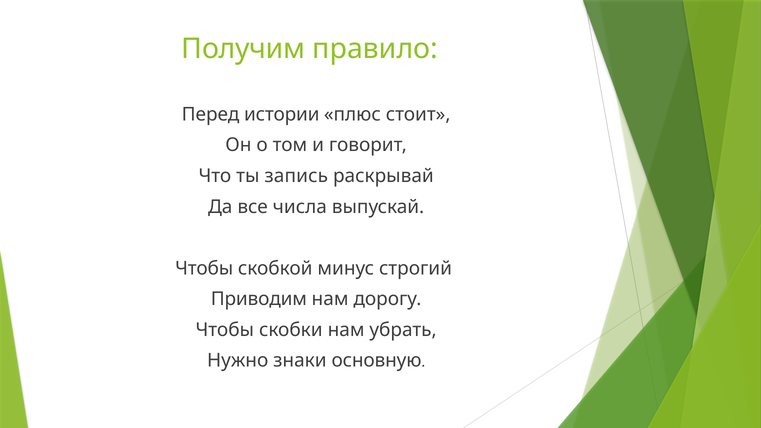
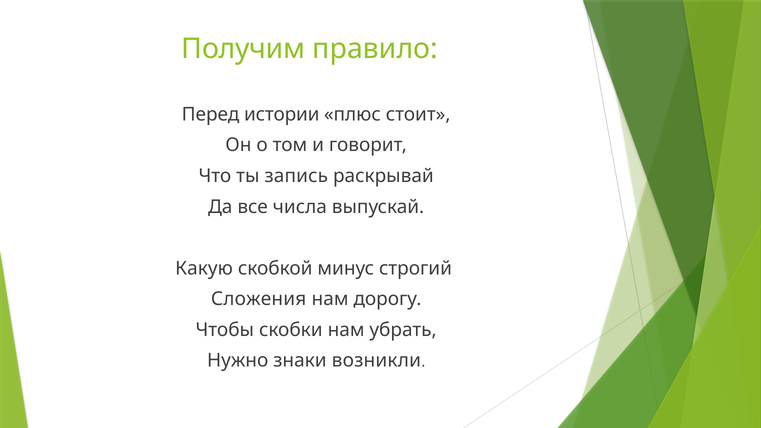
Чтобы: Чтобы -> Какую (204, 268)
Приводим: Приводим -> Сложения (259, 299)
основную: основную -> возникли (376, 361)
